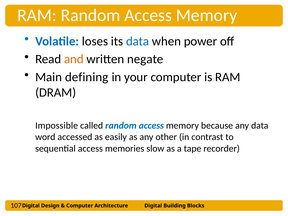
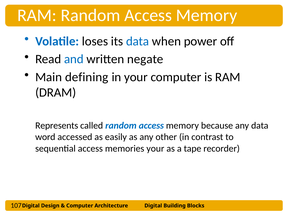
and colour: orange -> blue (74, 59)
Impossible: Impossible -> Represents (57, 125)
memories slow: slow -> your (155, 149)
